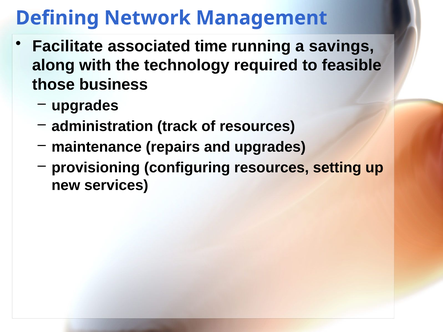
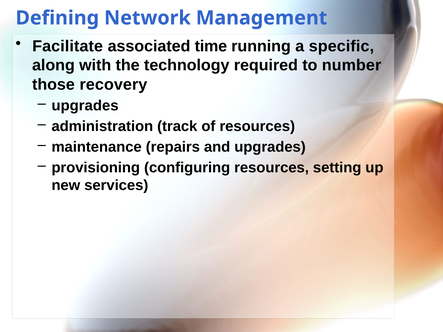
savings: savings -> specific (341, 46)
feasible: feasible -> number (352, 65)
business: business -> recovery (113, 85)
